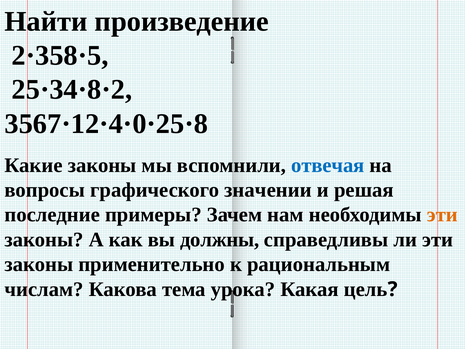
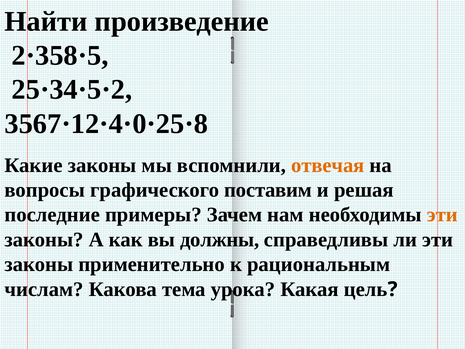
25·34·8·2: 25·34·8·2 -> 25·34·5·2 (72, 89)
отвечая colour: blue -> orange (328, 165)
значении: значении -> поставим (268, 190)
